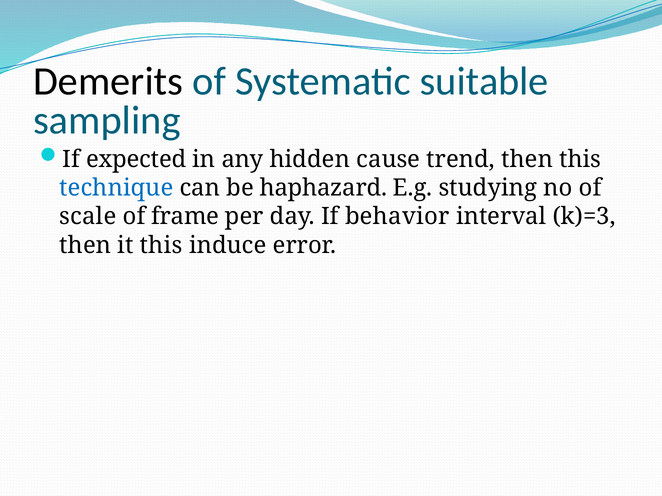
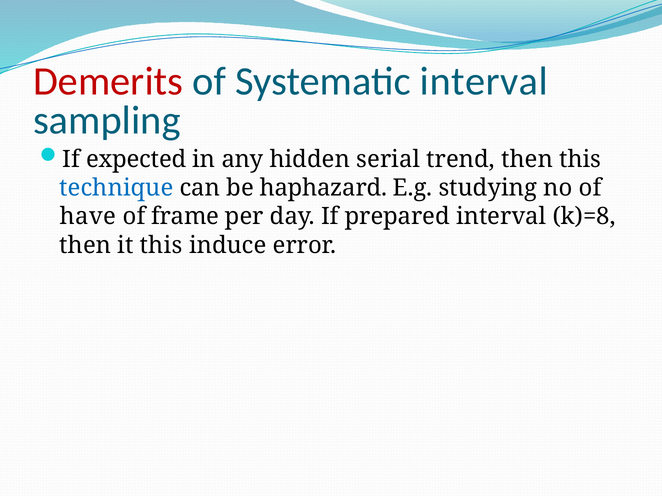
Demerits colour: black -> red (108, 82)
Systematic suitable: suitable -> interval (484, 82)
cause: cause -> serial (388, 159)
scale: scale -> have (88, 217)
behavior: behavior -> prepared (397, 217)
k)=3: k)=3 -> k)=8 (584, 217)
